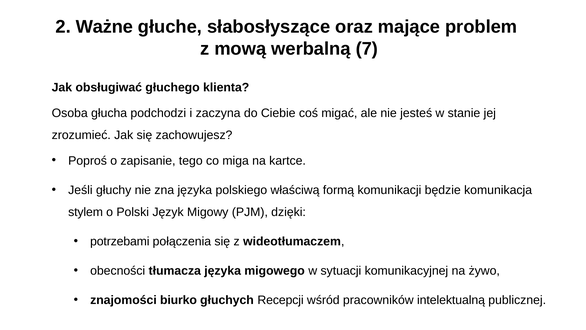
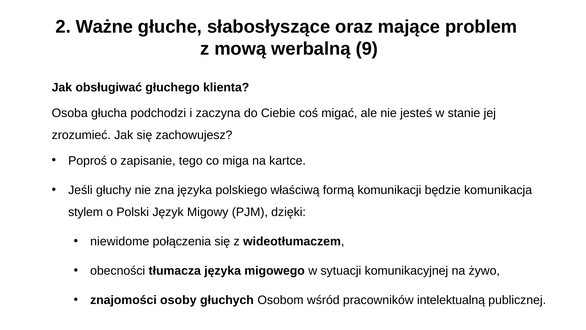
7: 7 -> 9 (367, 49)
potrzebami: potrzebami -> niewidome (120, 241)
biurko: biurko -> osoby (178, 300)
Recepcji: Recepcji -> Osobom (281, 300)
